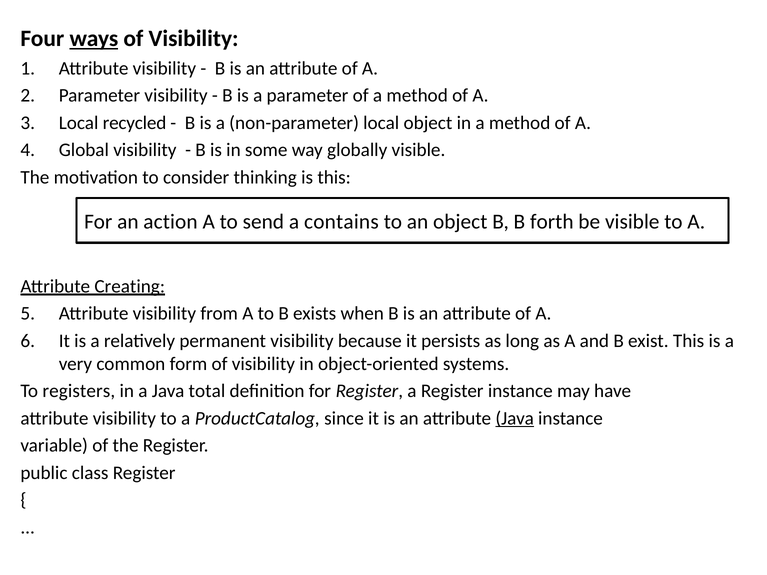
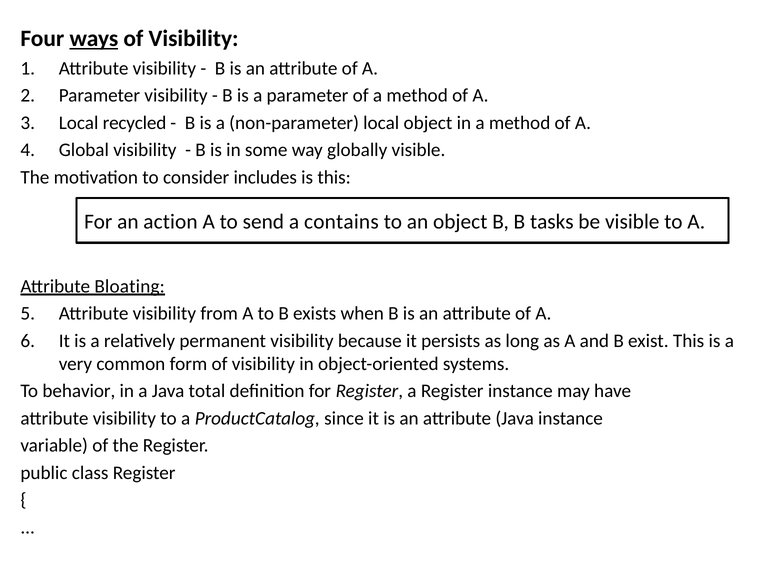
thinking: thinking -> includes (265, 177)
forth: forth -> tasks (552, 222)
Creating: Creating -> Bloating (130, 286)
registers: registers -> behavior (79, 391)
Java underline: present -> none (515, 418)
